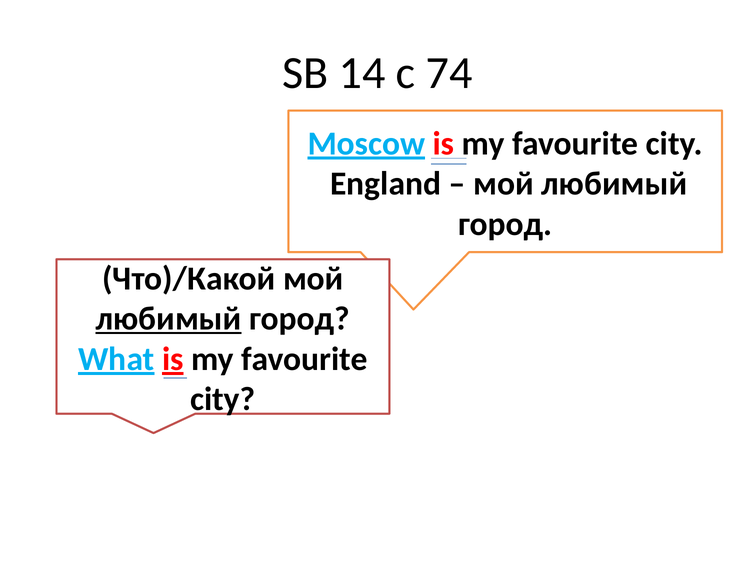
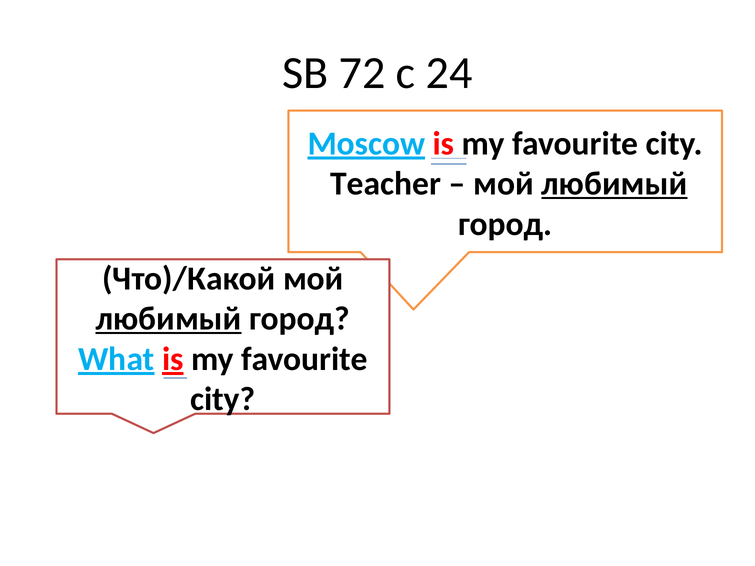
14: 14 -> 72 (362, 73)
74: 74 -> 24 (449, 73)
England: England -> Teacher (386, 184)
любимый underline: none -> present (614, 184)
